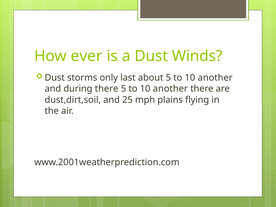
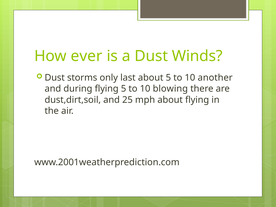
during there: there -> flying (107, 89)
another: another -> blowing (170, 89)
mph plains: plains -> about (170, 100)
